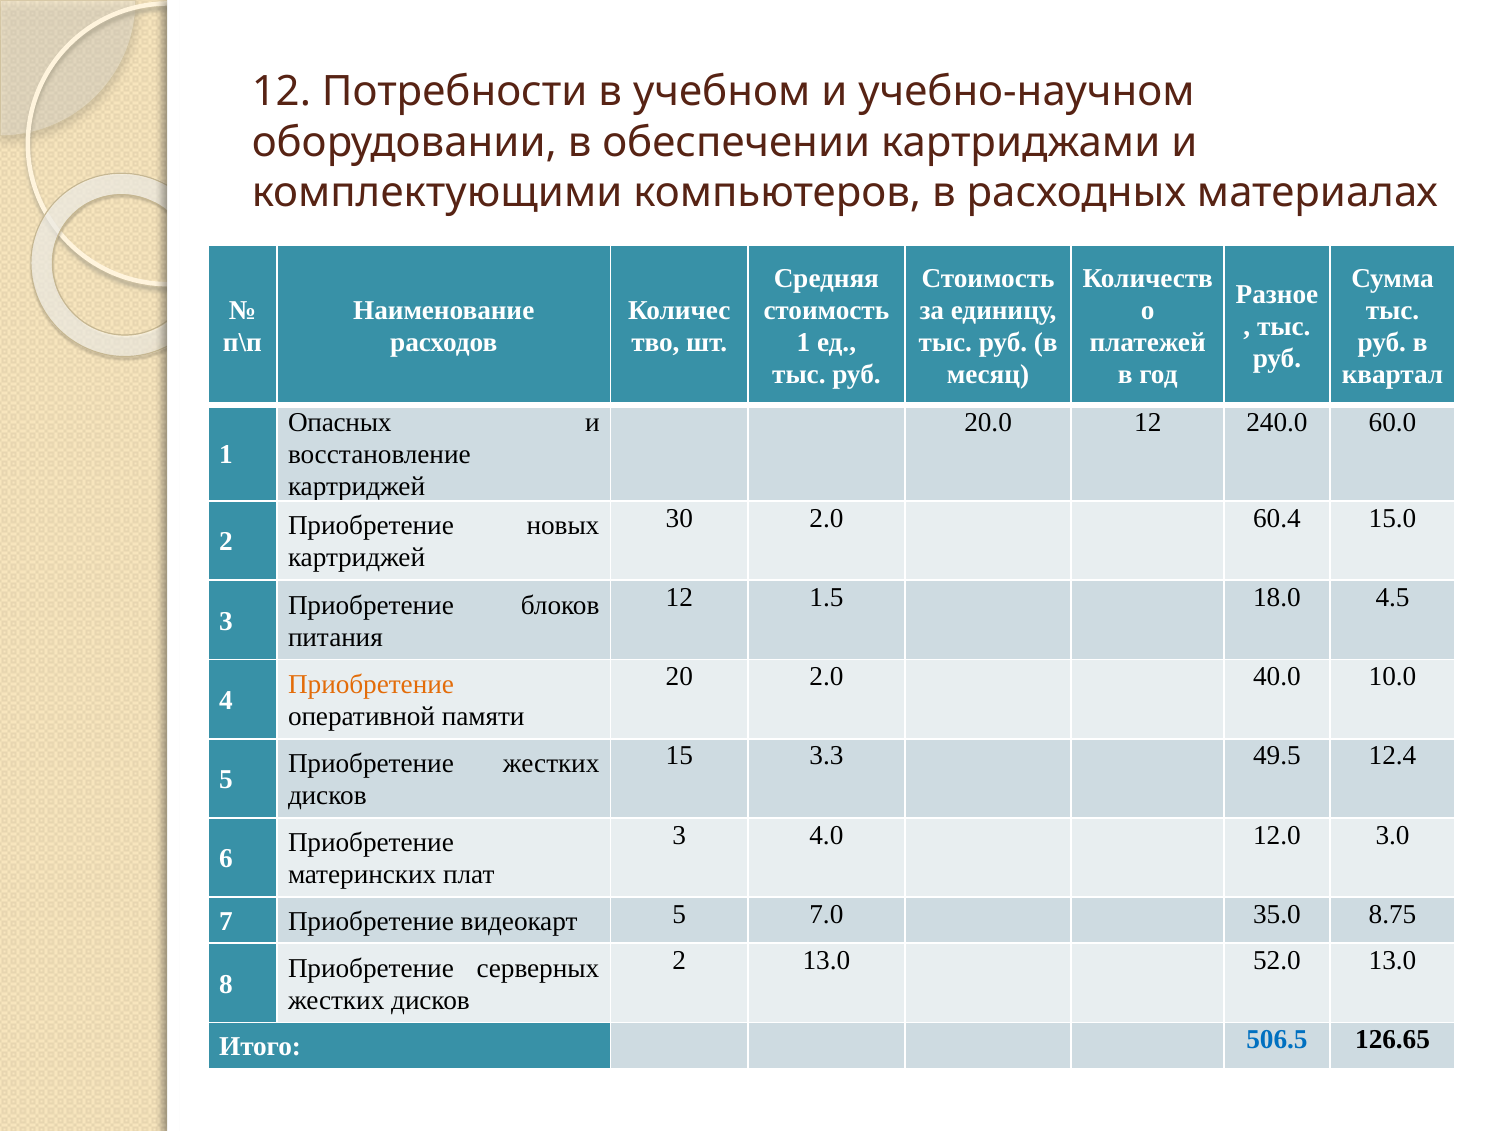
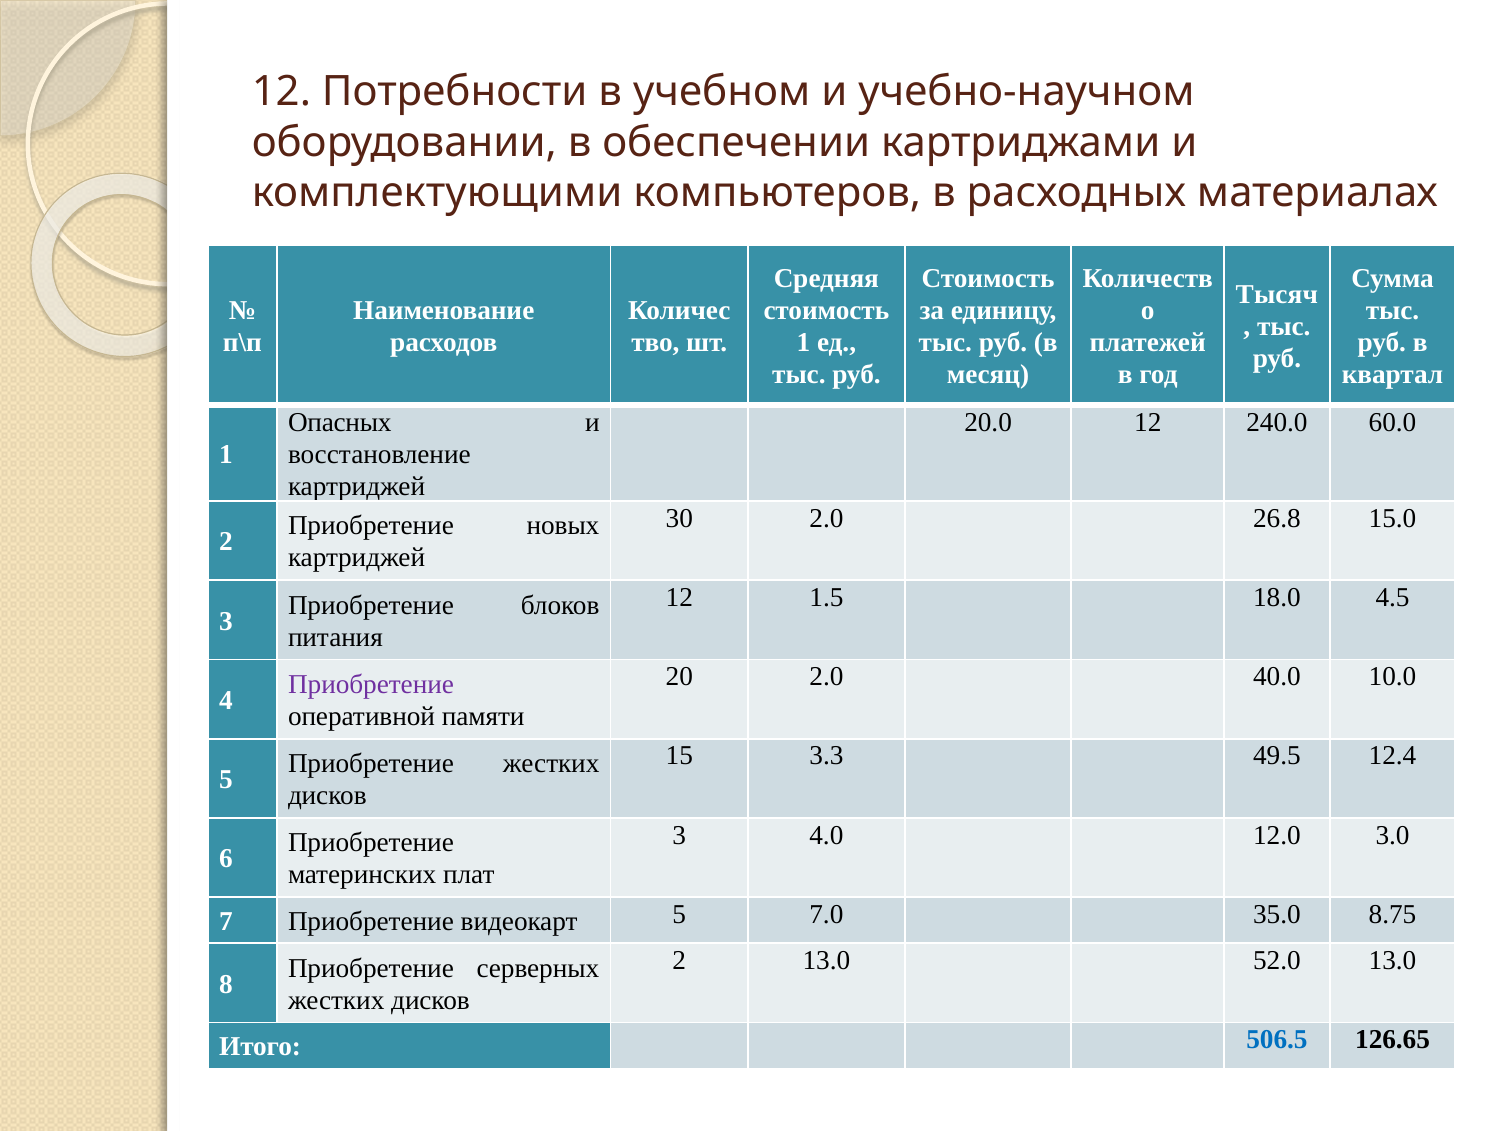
Разное: Разное -> Тысяч (1277, 294)
60.4: 60.4 -> 26.8 (1277, 519)
Приобретение colour: orange -> purple (371, 685)
